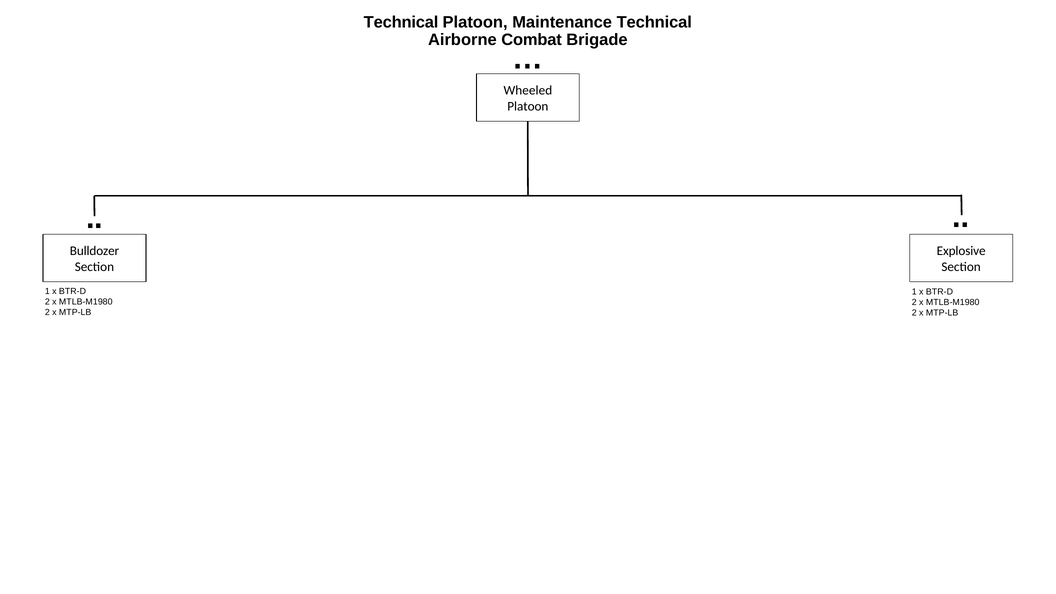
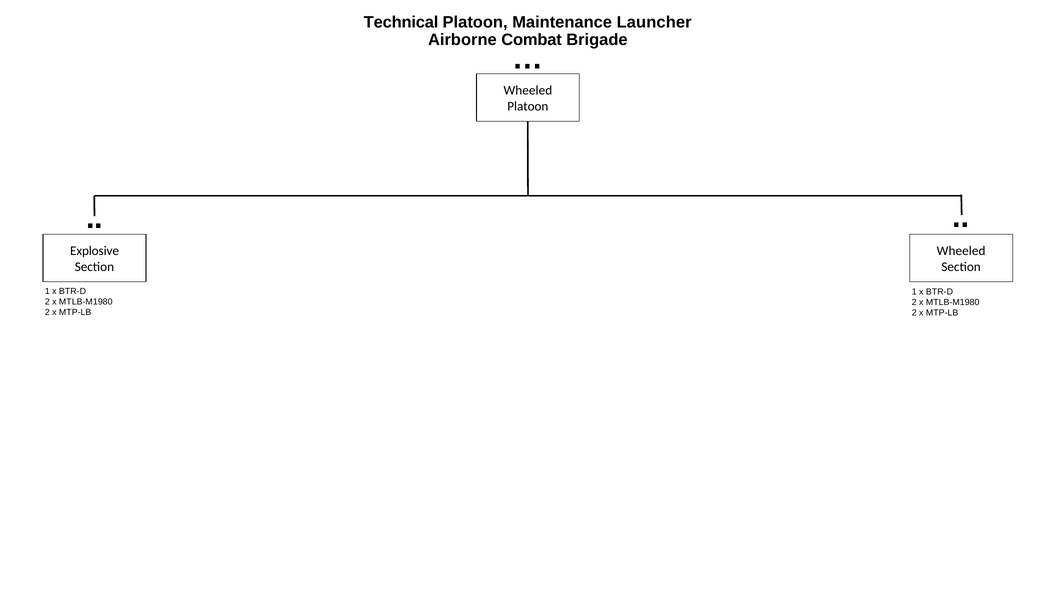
Maintenance Technical: Technical -> Launcher (654, 22)
Bulldozer: Bulldozer -> Explosive (95, 251)
Explosive: Explosive -> Wheeled (961, 251)
